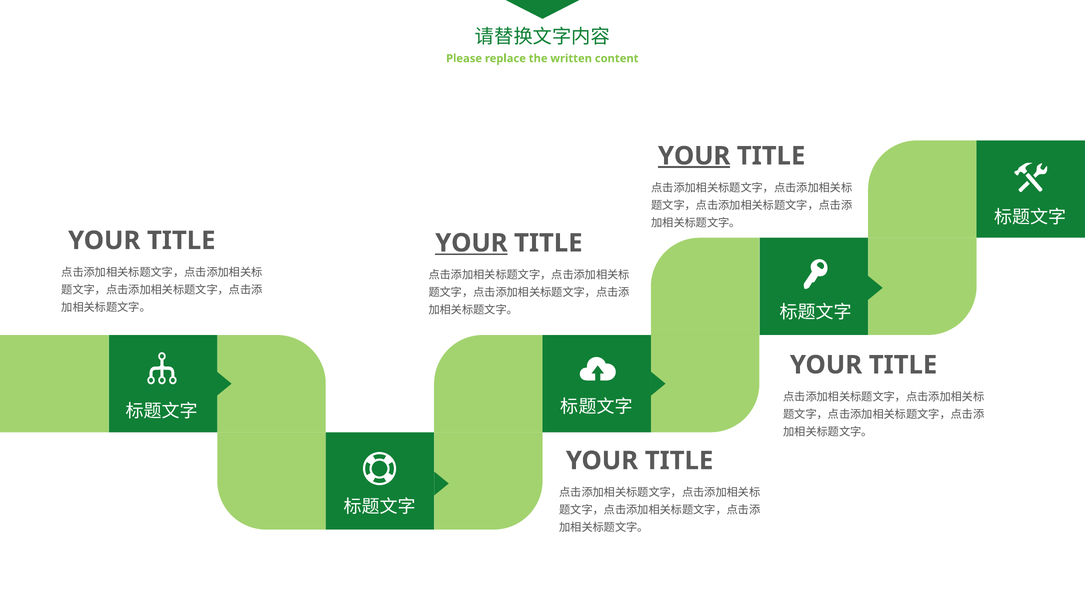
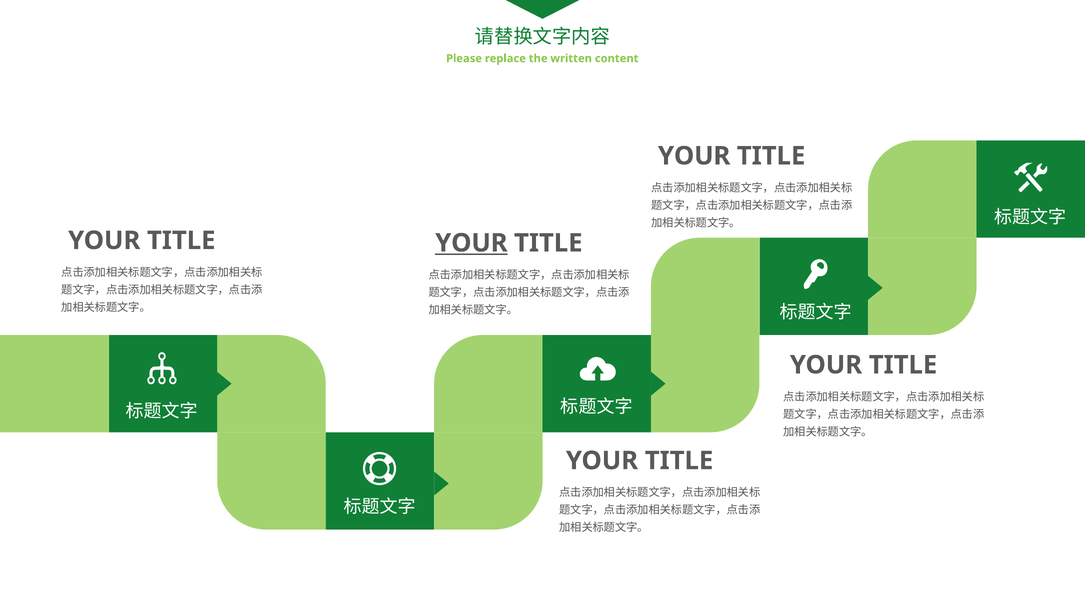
YOUR underline: present -> none (694, 156)
